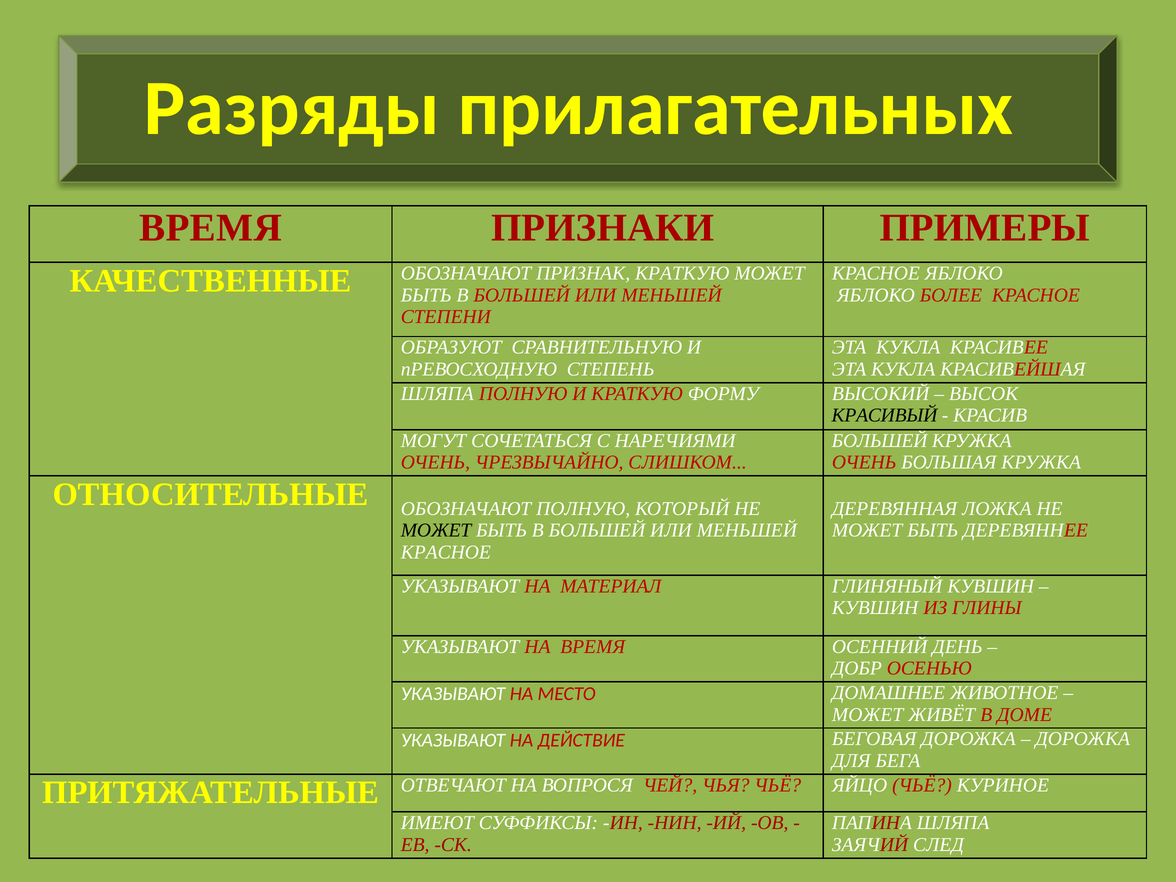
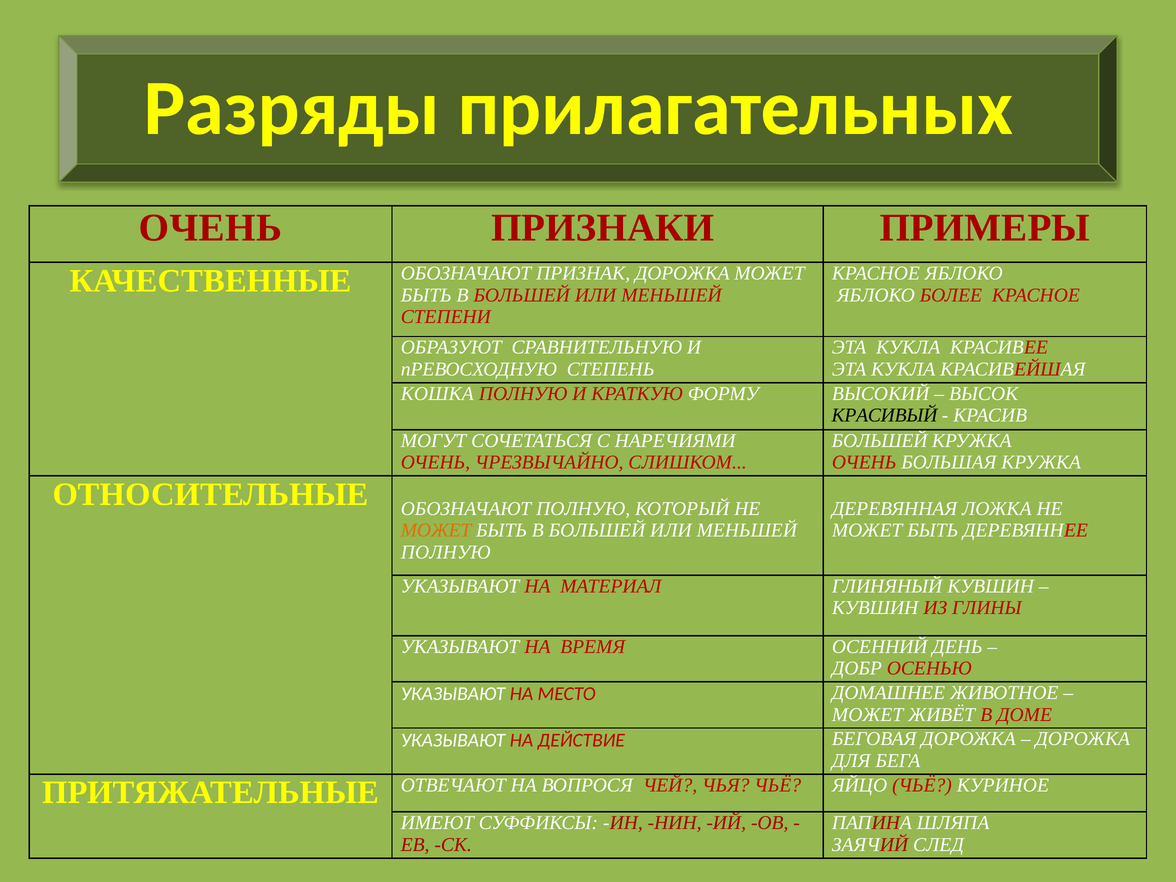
ВРЕМЯ: ВРЕМЯ -> ОЧЕНЬ (211, 228)
ПРИЗНАК КРАТКУЮ: КРАТКУЮ -> ДОРОЖКА (682, 273)
ШЛЯПА: ШЛЯПА -> КОШКА (437, 394)
МОЖЕТ colour: black -> orange (436, 530)
КРАСНОЕ: КРАСНОЕ -> ПОЛНУЮ (446, 552)
